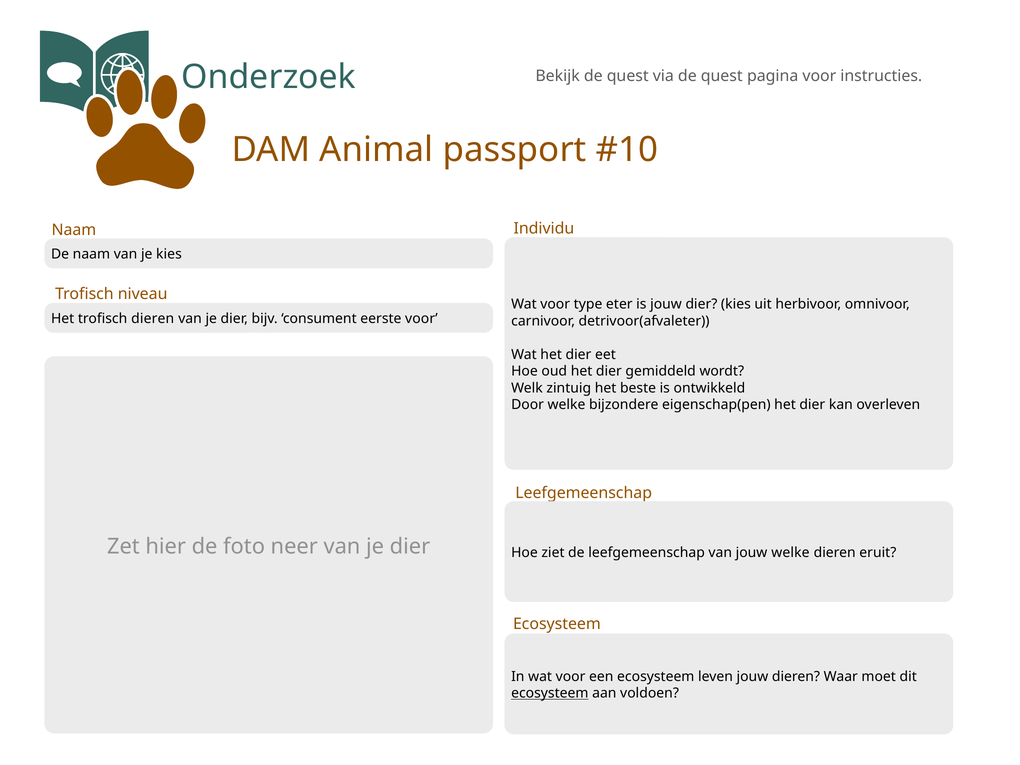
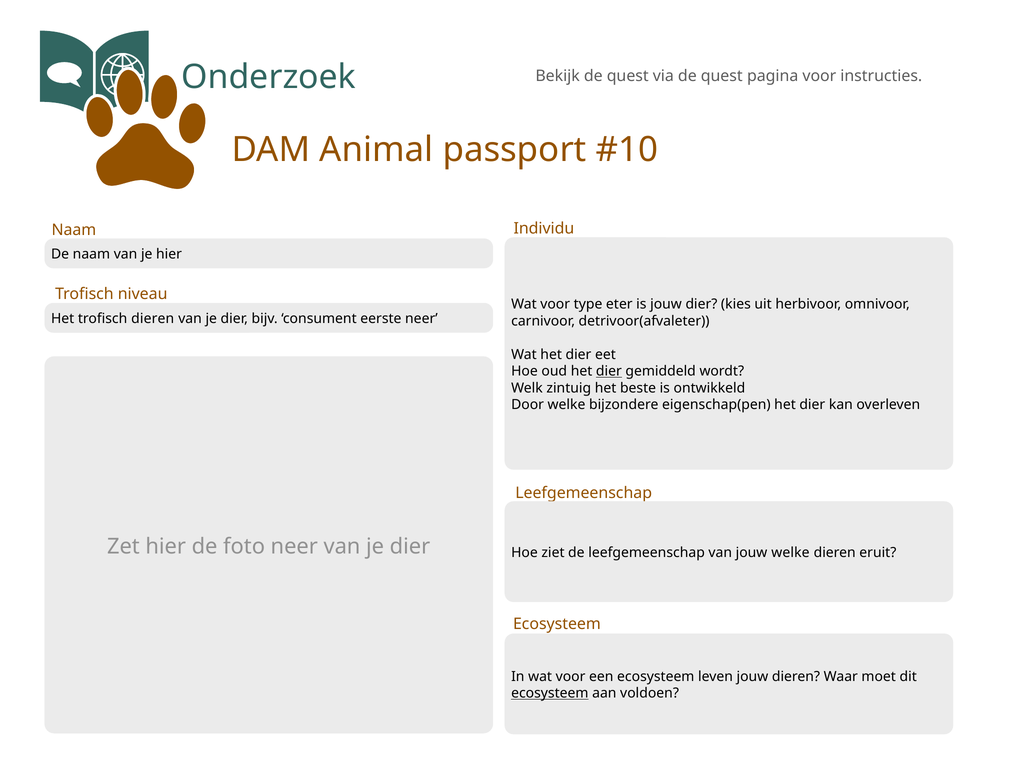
je kies: kies -> hier (169, 254)
eerste voor: voor -> neer (421, 319)
dier underline: none -> present (609, 371)
